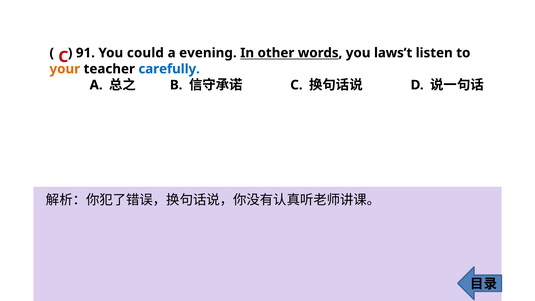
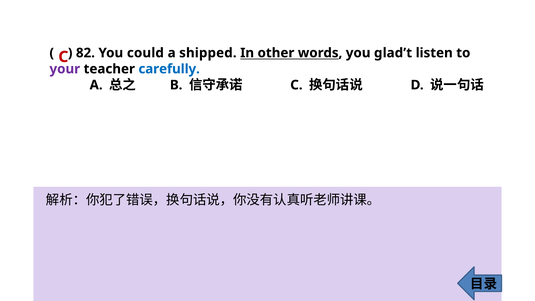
91: 91 -> 82 (85, 53)
evening: evening -> shipped (208, 53)
laws’t: laws’t -> glad’t (393, 53)
your colour: orange -> purple (65, 69)
